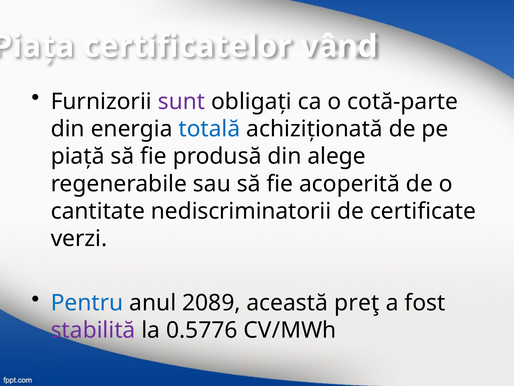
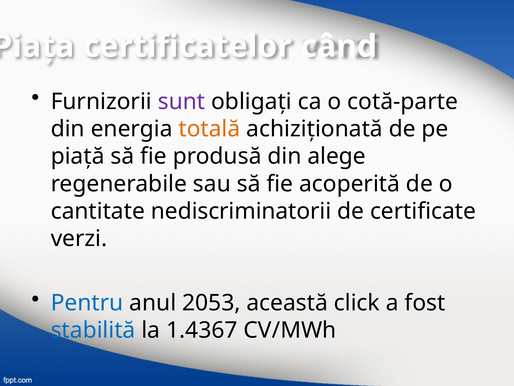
vând: vând -> când (339, 46)
totală colour: blue -> orange (209, 129)
2089: 2089 -> 2053 (211, 302)
preţ: preţ -> click (357, 302)
stabilită colour: purple -> blue (93, 330)
0.5776: 0.5776 -> 1.4367 (202, 330)
